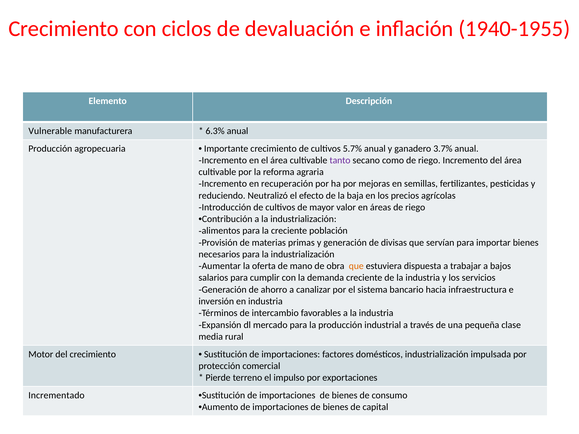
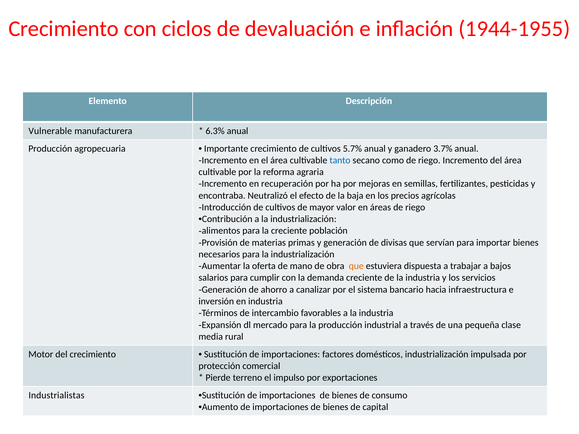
1940-1955: 1940-1955 -> 1944-1955 (514, 29)
tanto colour: purple -> blue (340, 160)
reduciendo: reduciendo -> encontraba (222, 196)
Incrementado: Incrementado -> Industrialistas (56, 395)
